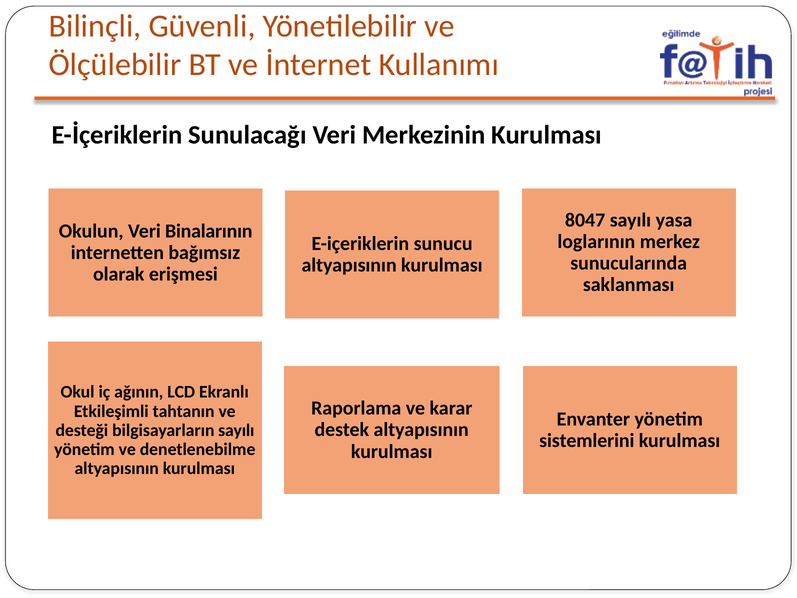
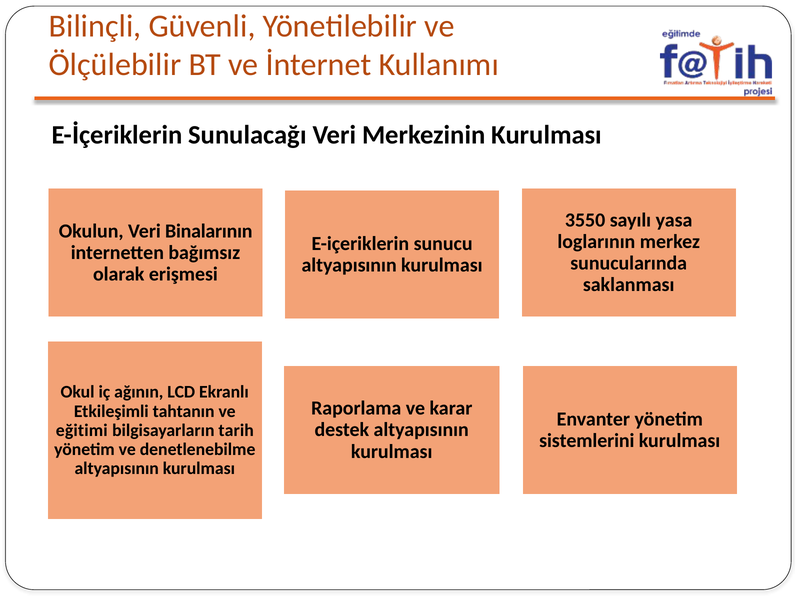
8047: 8047 -> 3550 (585, 220)
desteği: desteği -> eğitimi (82, 430)
bilgisayarların sayılı: sayılı -> tarih (236, 430)
